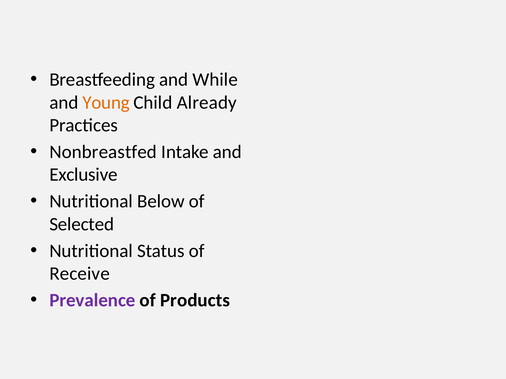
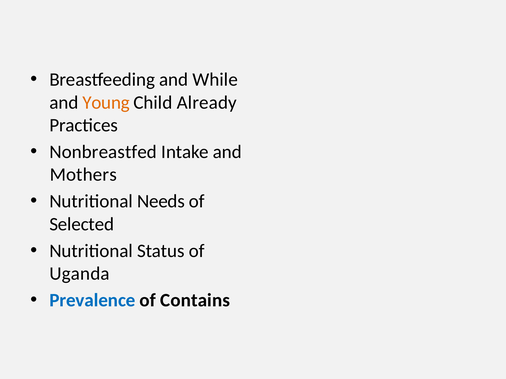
Exclusive: Exclusive -> Mothers (83, 175)
Below: Below -> Needs (161, 202)
Receive: Receive -> Uganda (80, 274)
Prevalence colour: purple -> blue (92, 301)
Products: Products -> Contains (195, 301)
